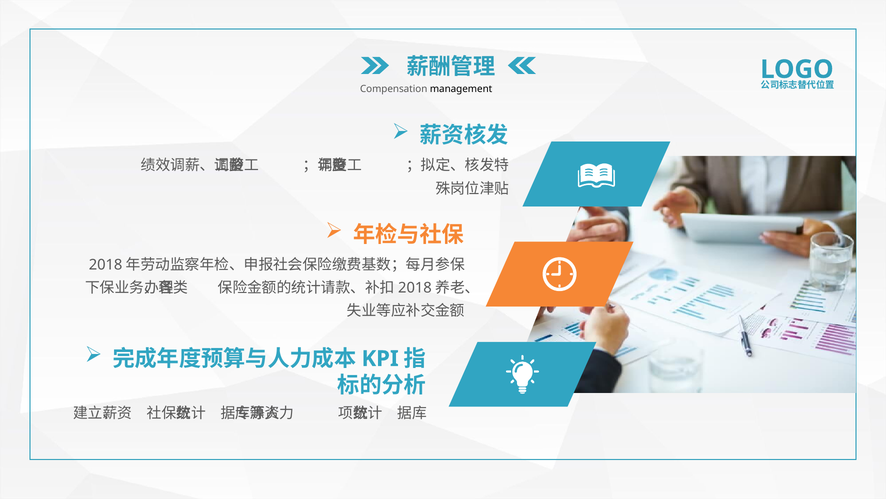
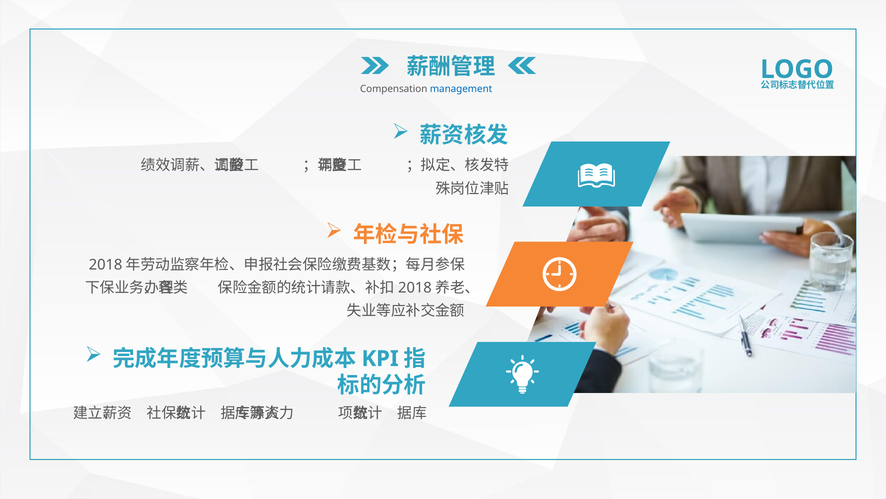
management colour: black -> blue (461, 89)
